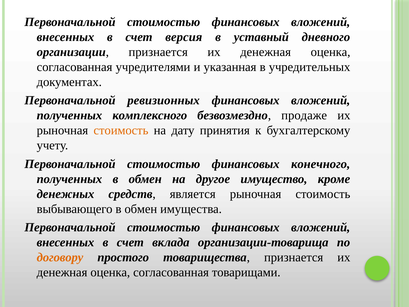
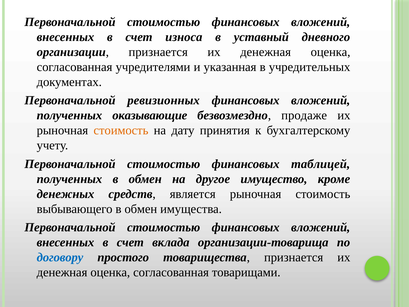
версия: версия -> износа (184, 37)
комплексного: комплексного -> оказывающие (150, 115)
конечного: конечного -> таблицей (321, 164)
договору colour: orange -> blue (60, 257)
